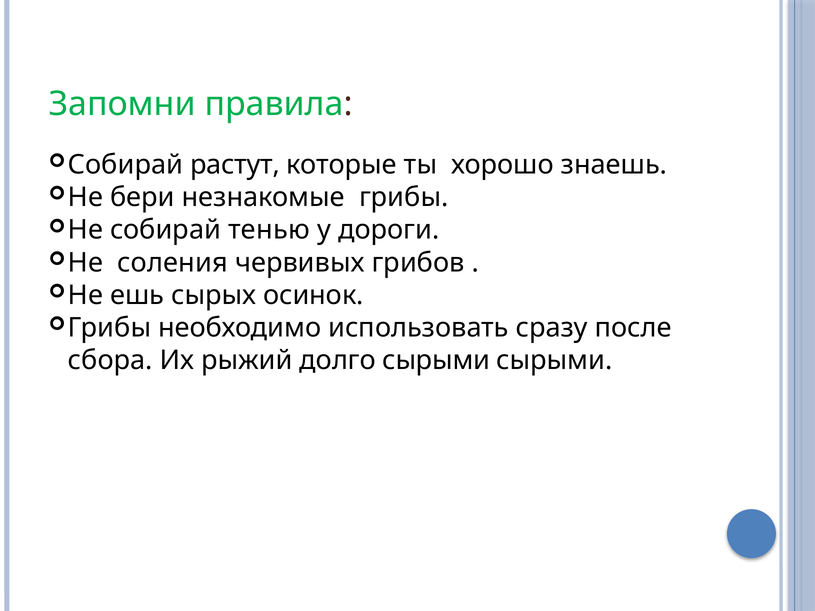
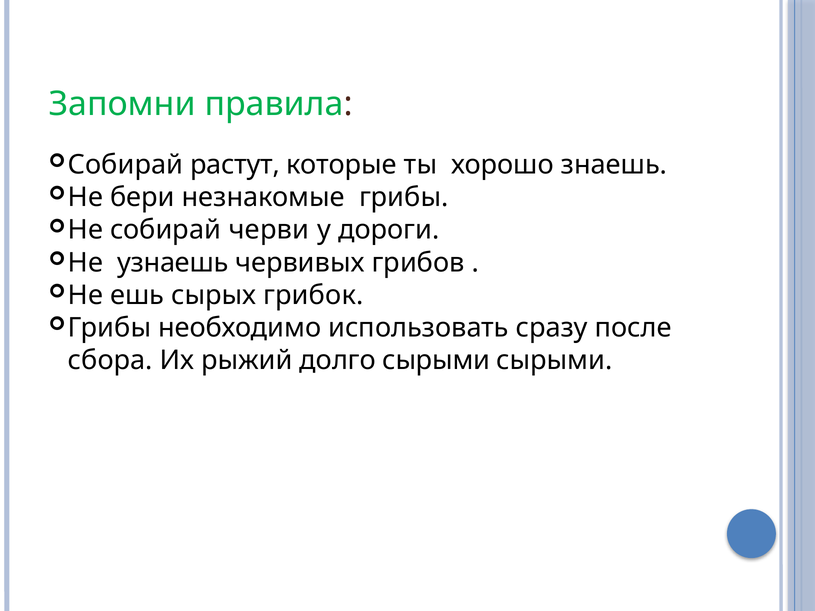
тенью: тенью -> черви (269, 230)
соления: соления -> узнаешь (173, 263)
осинок: осинок -> грибок (313, 295)
